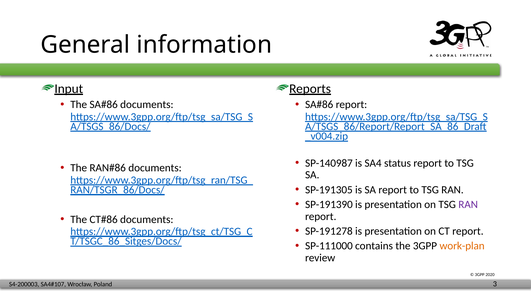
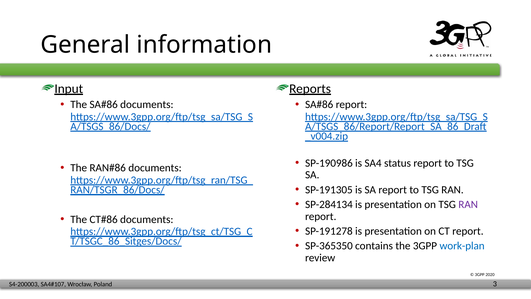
SP-140987: SP-140987 -> SP-190986 (329, 163)
SP-191390: SP-191390 -> SP-284134 (329, 204)
SP-111000: SP-111000 -> SP-365350 (329, 246)
work-plan colour: orange -> blue (462, 246)
